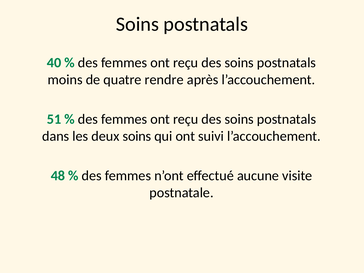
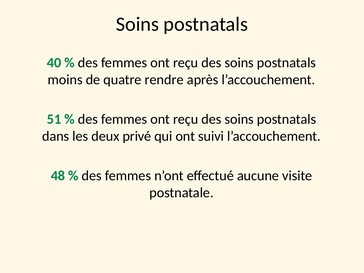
deux soins: soins -> privé (137, 136)
